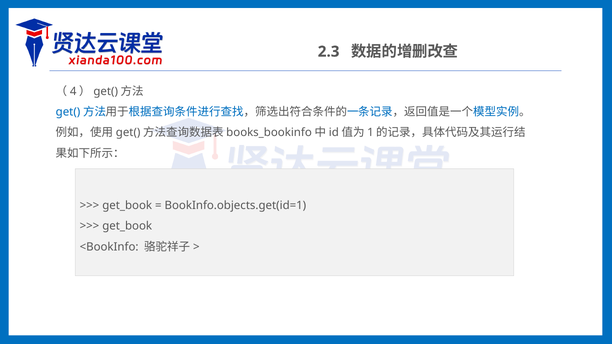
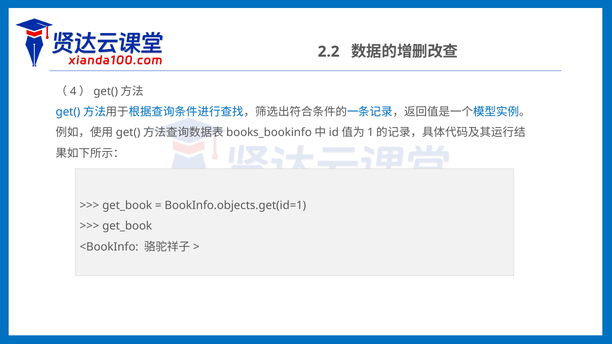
2.3: 2.3 -> 2.2 (329, 52)
